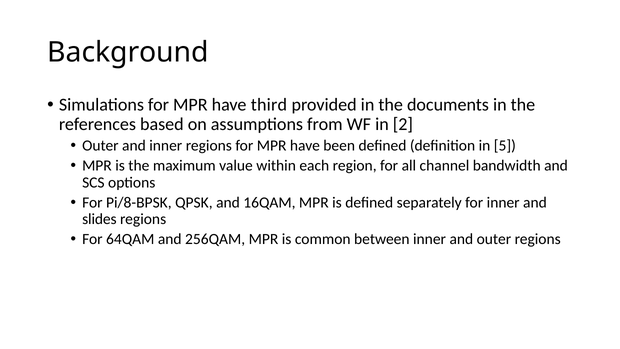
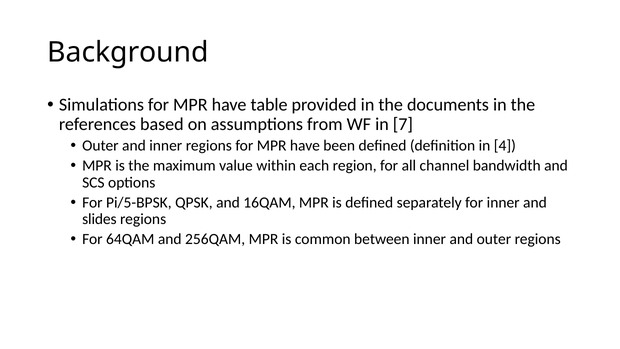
third: third -> table (269, 105)
2: 2 -> 7 (403, 124)
5: 5 -> 4 (505, 146)
Pi/8-BPSK: Pi/8-BPSK -> Pi/5-BPSK (139, 202)
